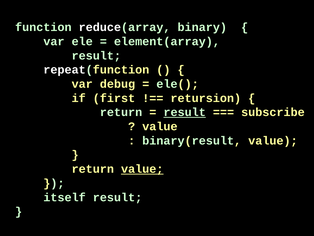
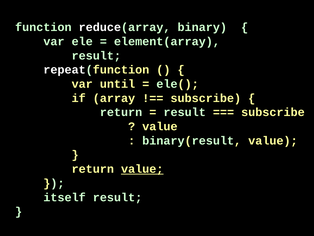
debug: debug -> until (118, 84)
first: first -> array (114, 98)
retursion: retursion -> subscribe (206, 98)
result underline: present -> none (185, 112)
